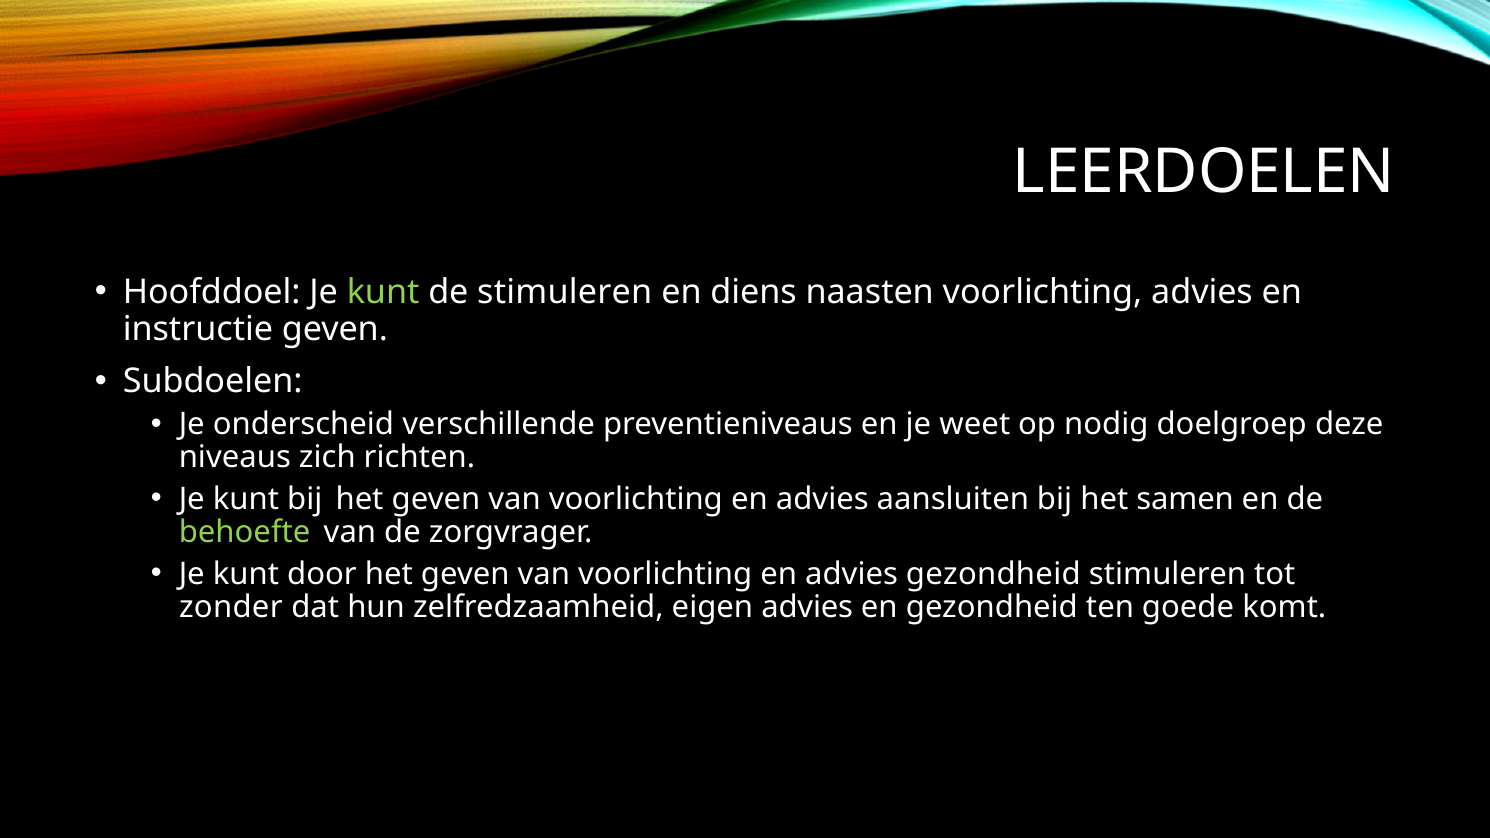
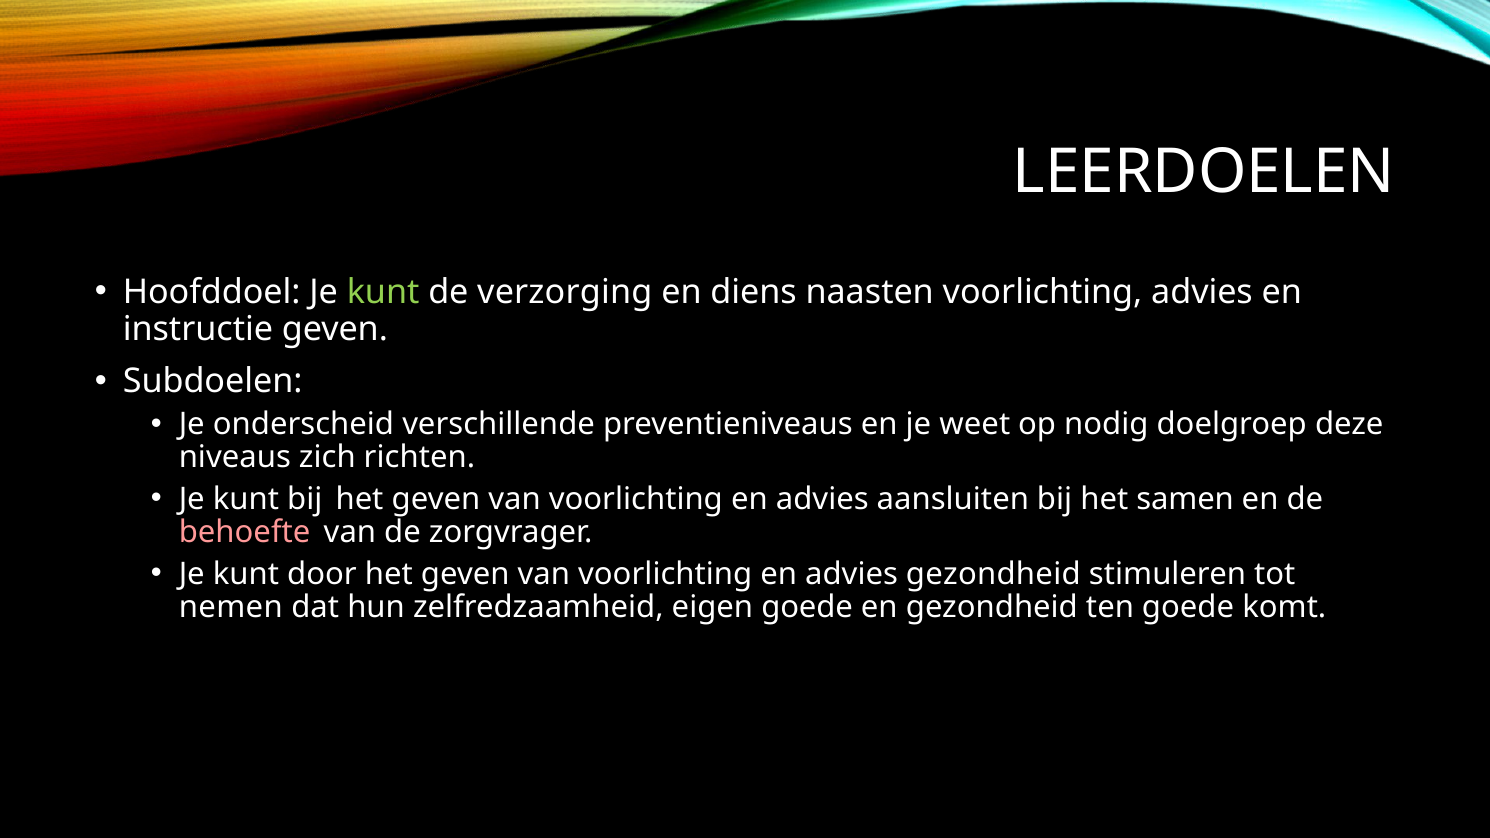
de stimuleren: stimuleren -> verzorging (565, 292)
behoefte colour: light green -> pink (245, 533)
zonder: zonder -> nemen (231, 607)
eigen advies: advies -> goede (807, 607)
